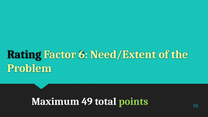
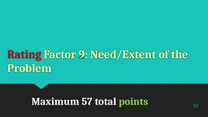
Rating colour: black -> red (24, 54)
6: 6 -> 9 (83, 54)
49: 49 -> 57 (87, 102)
